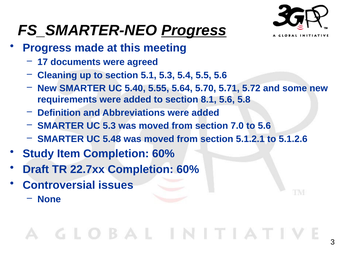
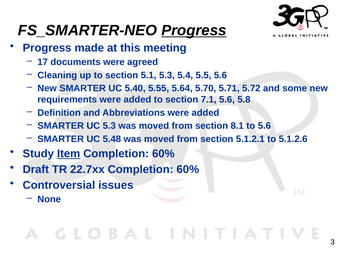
8.1: 8.1 -> 7.1 (209, 100)
7.0: 7.0 -> 8.1 (237, 126)
Item underline: none -> present (69, 154)
